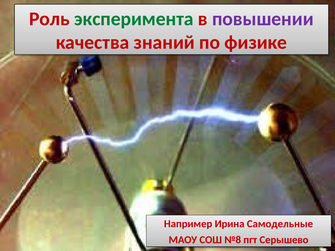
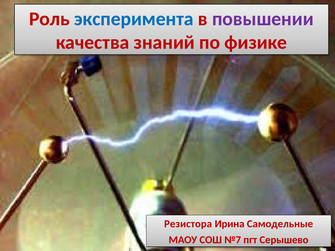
эксперимента colour: green -> blue (134, 19)
Например: Например -> Резистора (188, 224)
№8: №8 -> №7 (233, 240)
